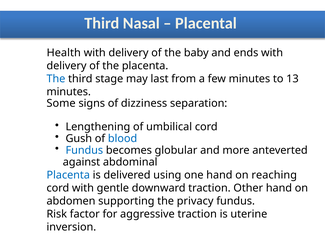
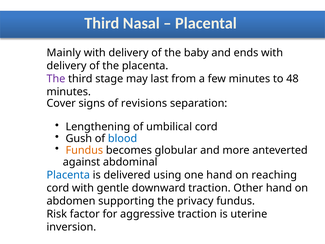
Health: Health -> Mainly (64, 53)
The colour: blue -> purple (56, 79)
13: 13 -> 48 (292, 79)
Some: Some -> Cover (61, 103)
dizziness: dizziness -> revisions (144, 103)
Fundus colour: blue -> orange (84, 150)
